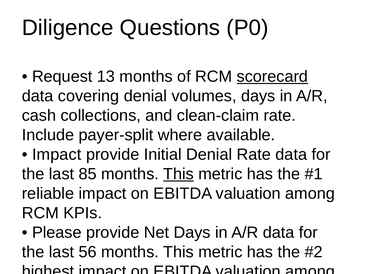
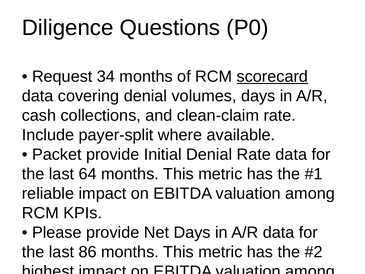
13: 13 -> 34 (106, 77)
Impact: Impact -> Packet (57, 154)
85: 85 -> 64 (88, 174)
This underline: present -> none (178, 174)
56: 56 -> 86 (88, 252)
